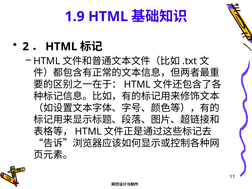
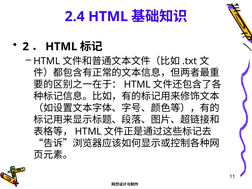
1.9: 1.9 -> 2.4 (75, 17)
